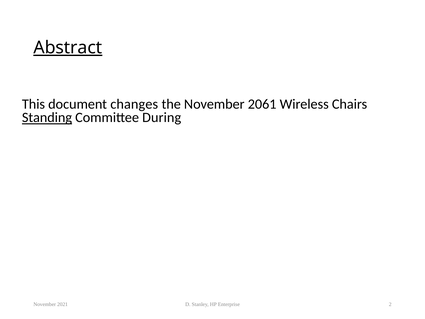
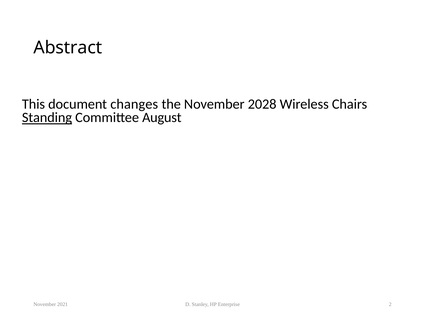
Abstract underline: present -> none (68, 48)
2061: 2061 -> 2028 (262, 104)
During: During -> August (162, 118)
